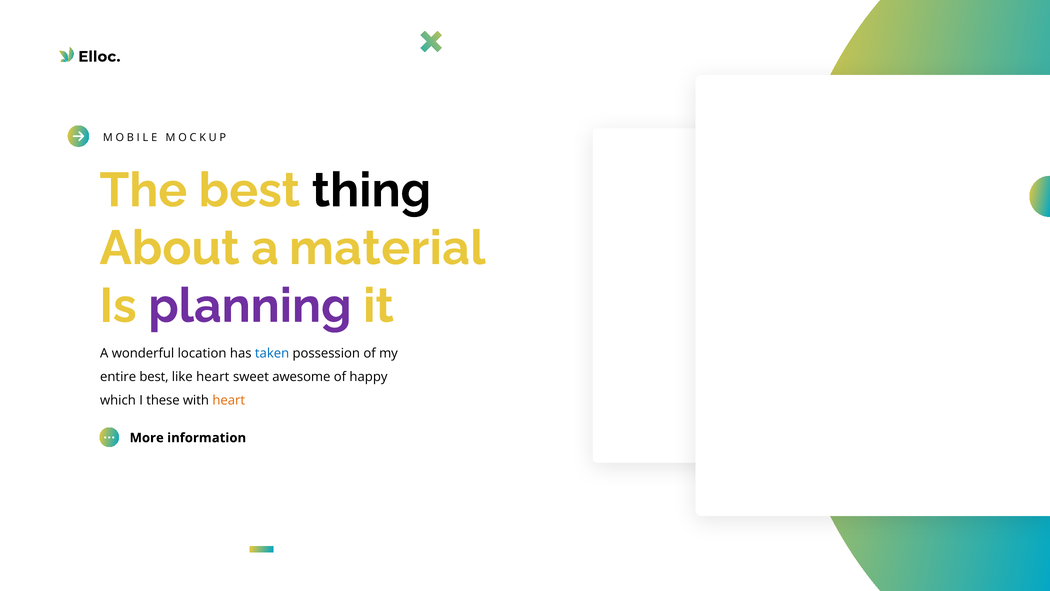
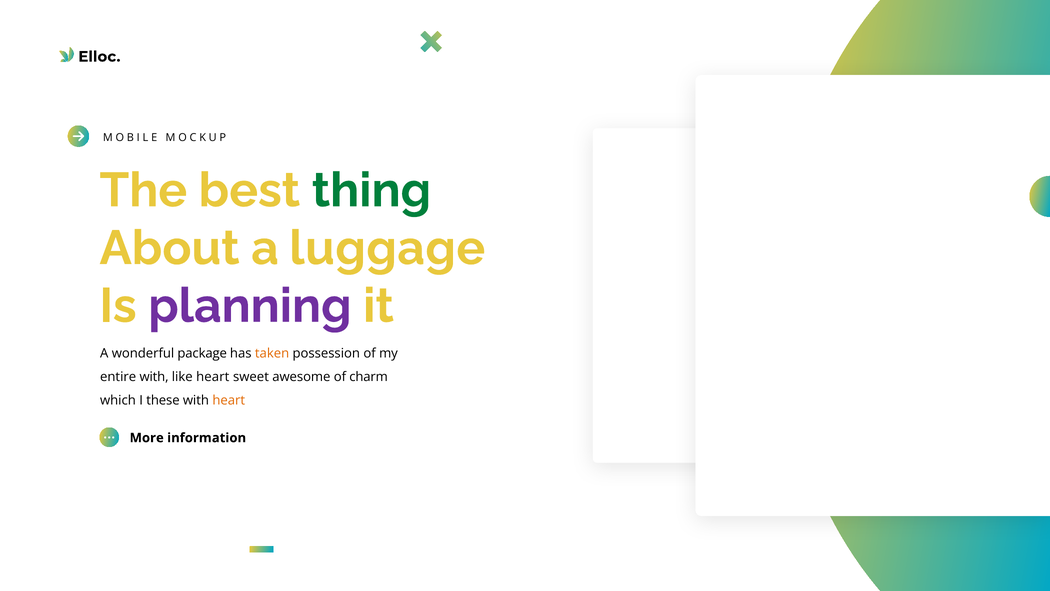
thing colour: black -> green (371, 190)
material: material -> luggage (387, 248)
location: location -> package (202, 353)
taken colour: blue -> orange (272, 353)
entire best: best -> with (154, 377)
happy: happy -> charm (369, 377)
